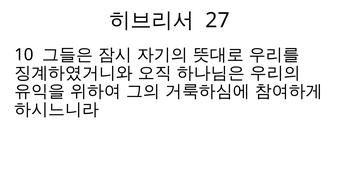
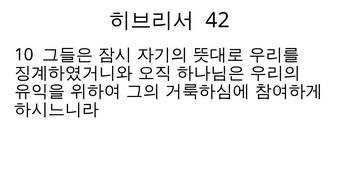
27: 27 -> 42 (218, 20)
